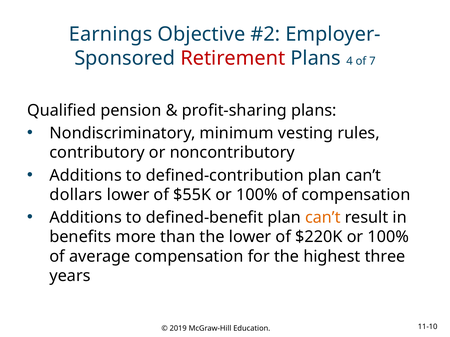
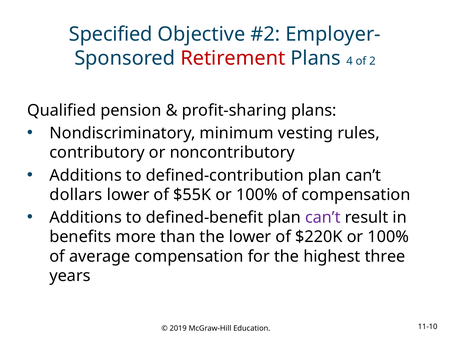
Earnings: Earnings -> Specified (111, 34)
7: 7 -> 2 (372, 61)
can’t colour: orange -> purple (323, 218)
